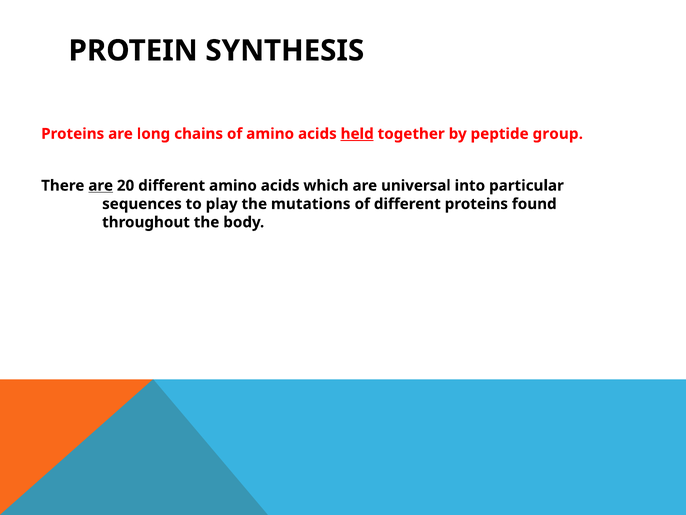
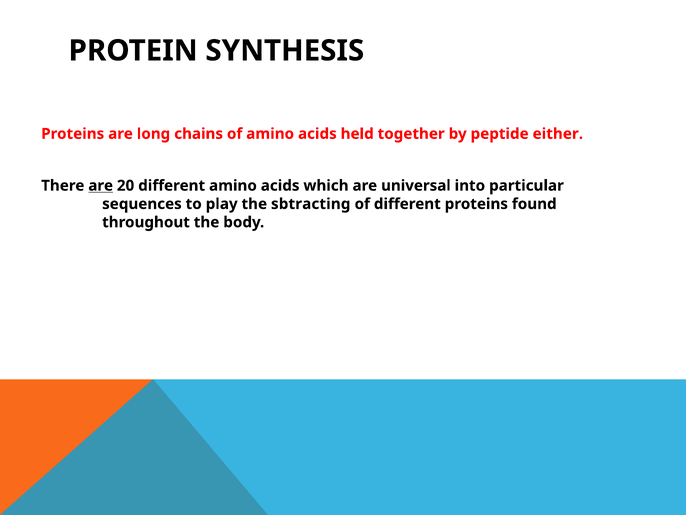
held underline: present -> none (357, 134)
group: group -> either (558, 134)
mutations: mutations -> sbtracting (311, 204)
